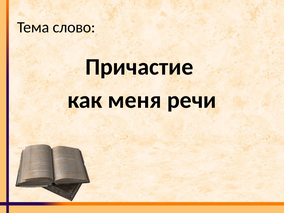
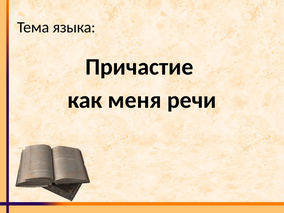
слово: слово -> языка (74, 27)
